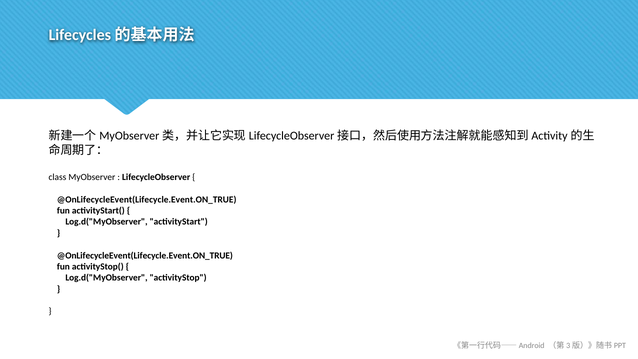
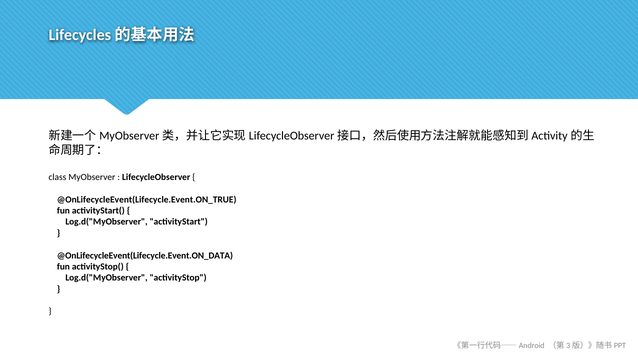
@OnLifecycleEvent(Lifecycle.Event.ON_TRUE: @OnLifecycleEvent(Lifecycle.Event.ON_TRUE -> @OnLifecycleEvent(Lifecycle.Event.ON_DATA (145, 255)
